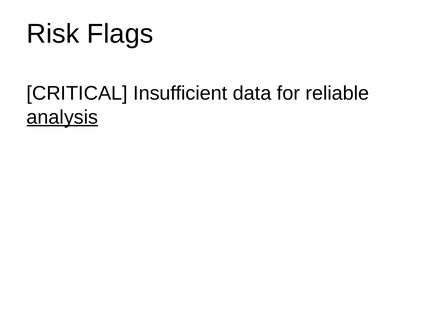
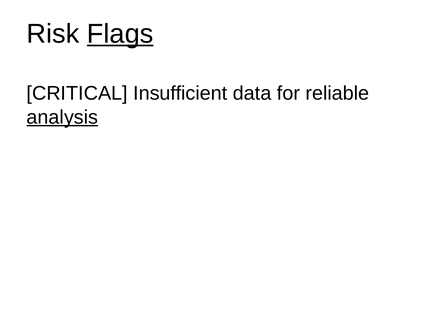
Flags underline: none -> present (120, 34)
